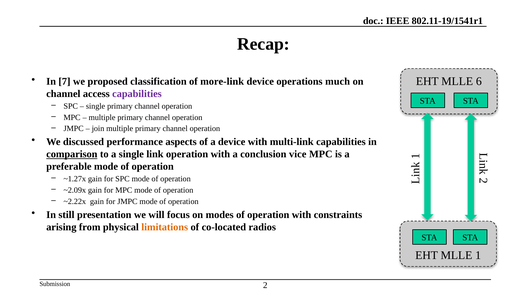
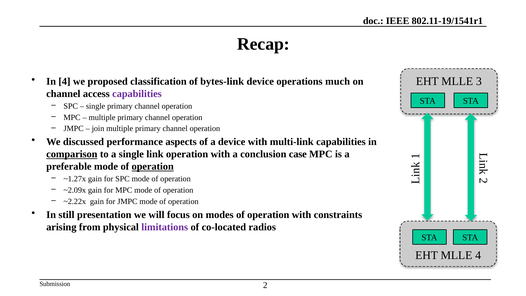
6: 6 -> 3 (479, 81)
In 7: 7 -> 4 (64, 81)
more-link: more-link -> bytes-link (222, 81)
vice: vice -> case (298, 154)
operation underline: none -> present (153, 166)
limitations colour: orange -> purple (165, 227)
MLLE 1: 1 -> 4 (478, 255)
